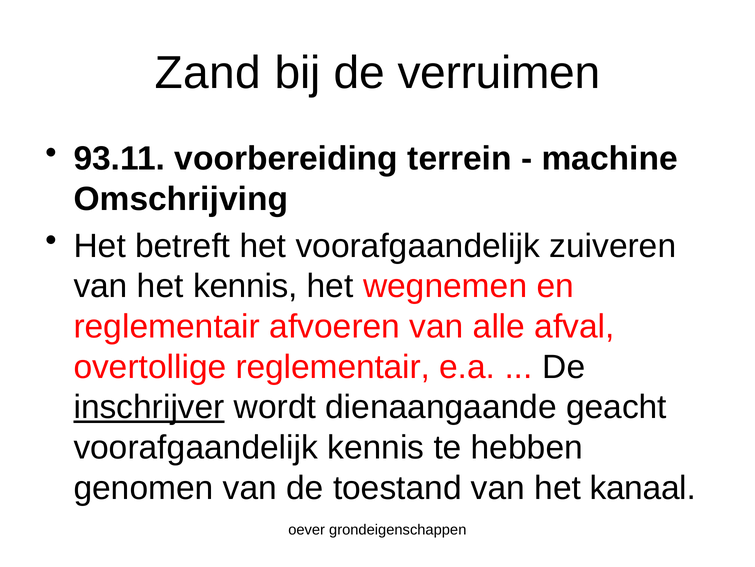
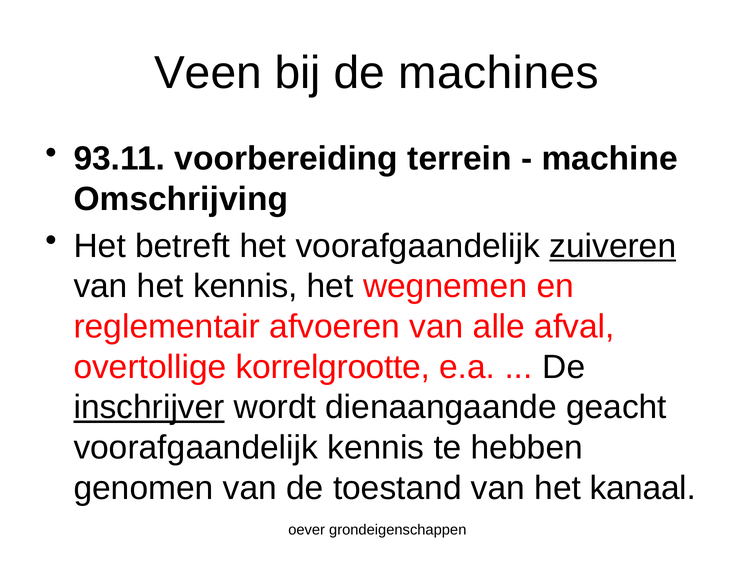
Zand: Zand -> Veen (208, 73)
verruimen: verruimen -> machines (499, 73)
zuiveren underline: none -> present (613, 246)
overtollige reglementair: reglementair -> korrelgrootte (333, 366)
